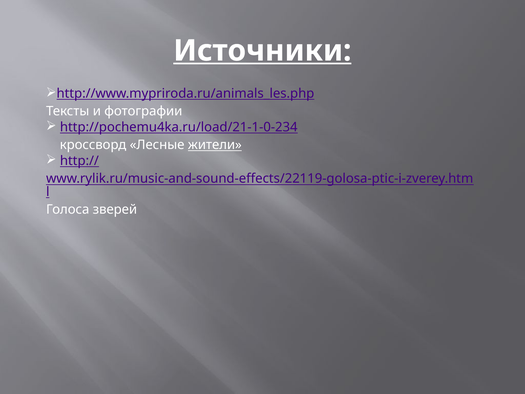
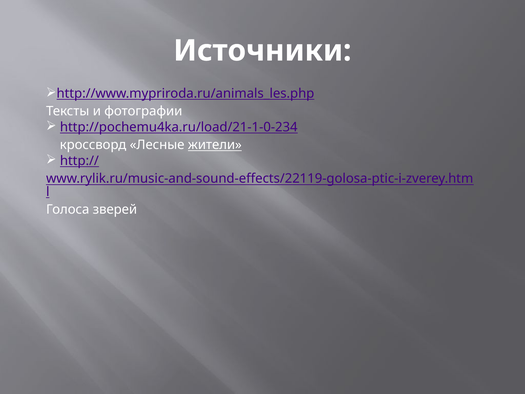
Источники underline: present -> none (262, 51)
